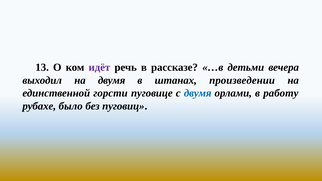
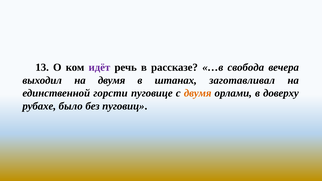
детьми: детьми -> свобода (246, 67)
произведении: произведении -> заготавливал (242, 80)
двумя colour: blue -> orange (198, 93)
работу: работу -> доверху (281, 93)
